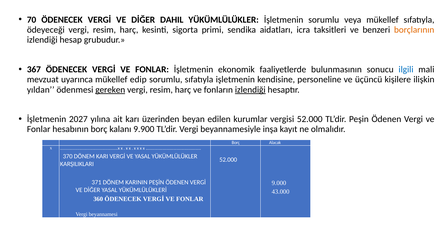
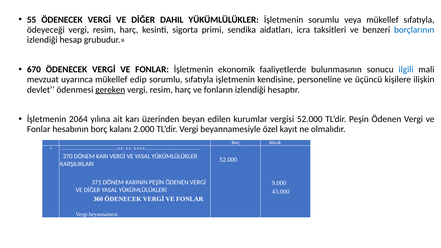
70: 70 -> 55 (32, 20)
borçlarının colour: orange -> blue (414, 30)
367: 367 -> 670 (34, 69)
yıldan: yıldan -> devlet (41, 90)
izlendiği underline: present -> none (250, 90)
2027: 2027 -> 2064 (78, 119)
9.900: 9.900 -> 2.000 (144, 129)
inşa: inşa -> özel (270, 129)
